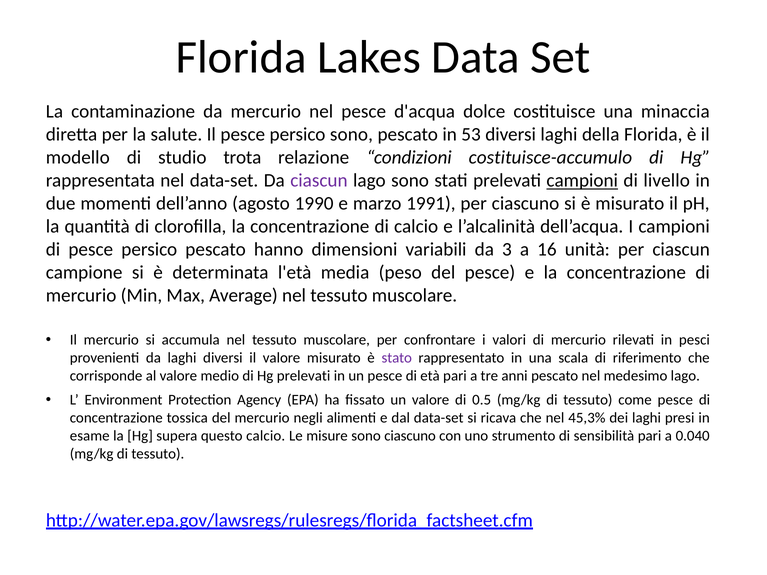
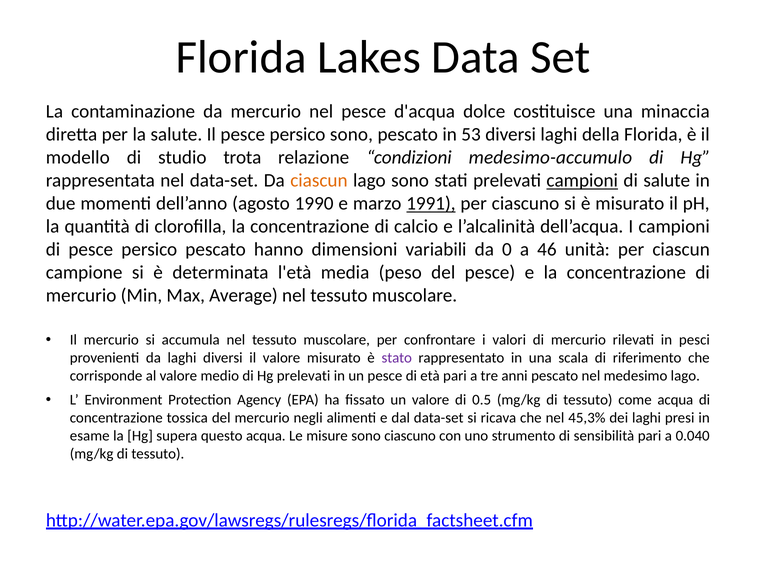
costituisce-accumulo: costituisce-accumulo -> medesimo-accumulo (550, 158)
ciascun colour: purple -> orange (319, 181)
di livello: livello -> salute (667, 181)
1991 underline: none -> present (431, 204)
3: 3 -> 0 (507, 250)
16: 16 -> 46 (547, 250)
come pesce: pesce -> acqua (675, 400)
questo calcio: calcio -> acqua (266, 436)
